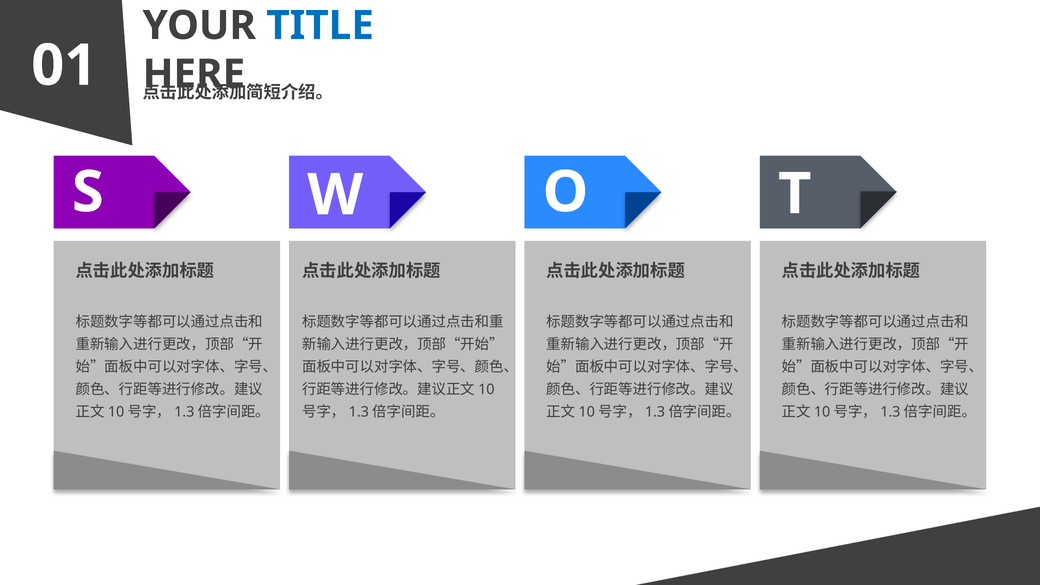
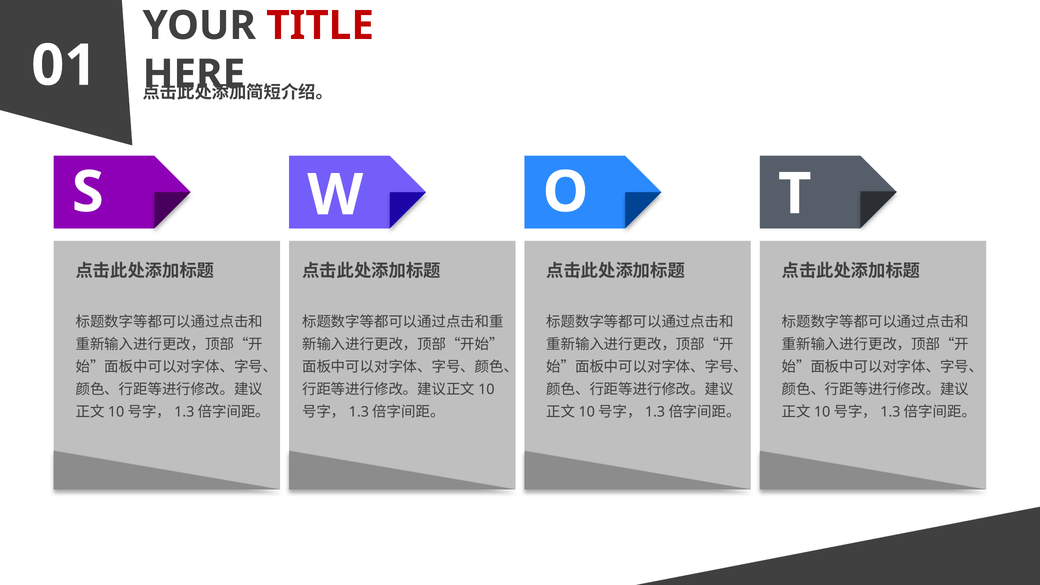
TITLE colour: blue -> red (320, 26)
